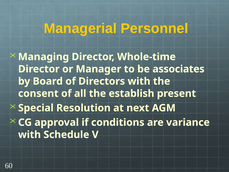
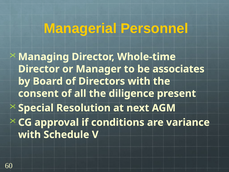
establish: establish -> diligence (131, 93)
